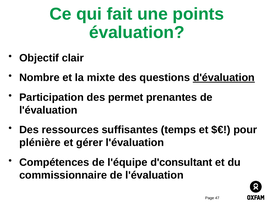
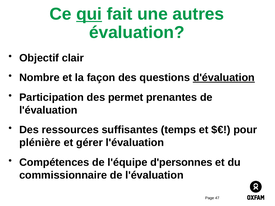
qui underline: none -> present (89, 14)
points: points -> autres (198, 14)
mixte: mixte -> façon (101, 78)
d'consultant: d'consultant -> d'personnes (181, 163)
